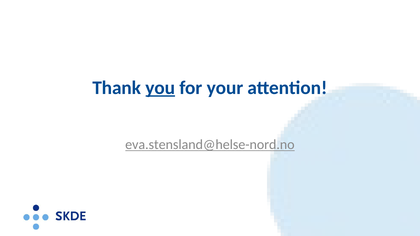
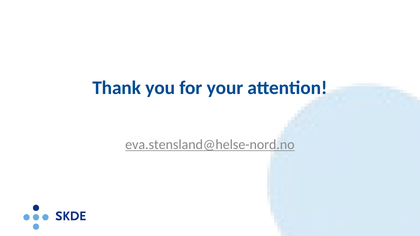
you underline: present -> none (160, 88)
